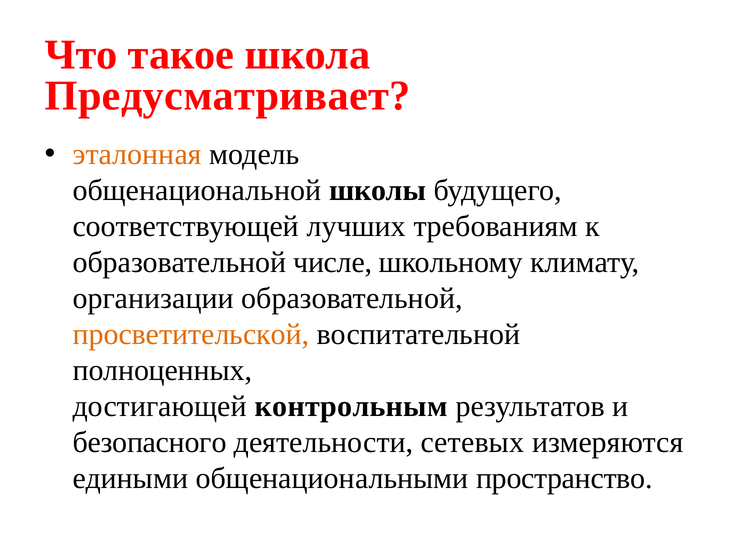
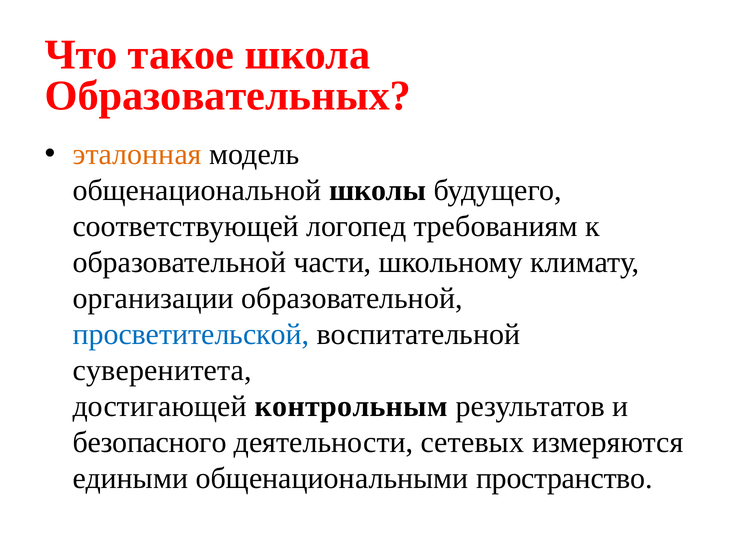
Предусматривает: Предусматривает -> Образовательных (228, 96)
лучших: лучших -> логопед (356, 226)
числе: числе -> части (333, 262)
просветительской colour: orange -> blue (191, 334)
полноценных: полноценных -> суверенитета (162, 370)
